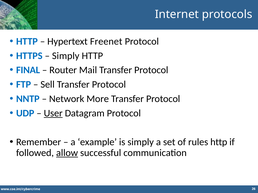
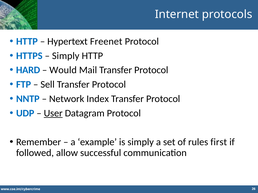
FINAL: FINAL -> HARD (28, 70)
Router: Router -> Would (63, 70)
More: More -> Index (98, 99)
rules http: http -> first (219, 142)
allow underline: present -> none (67, 153)
